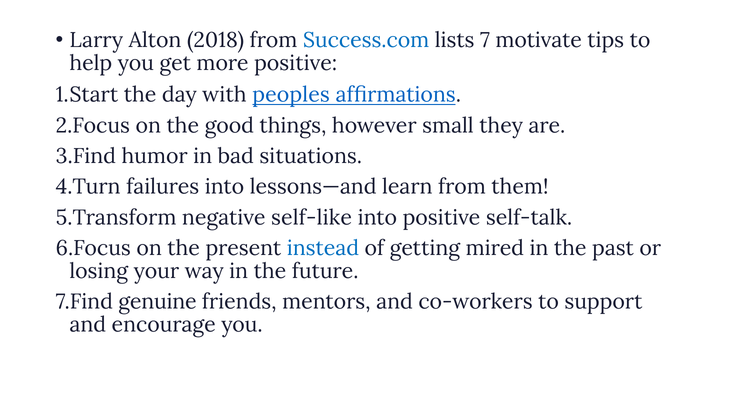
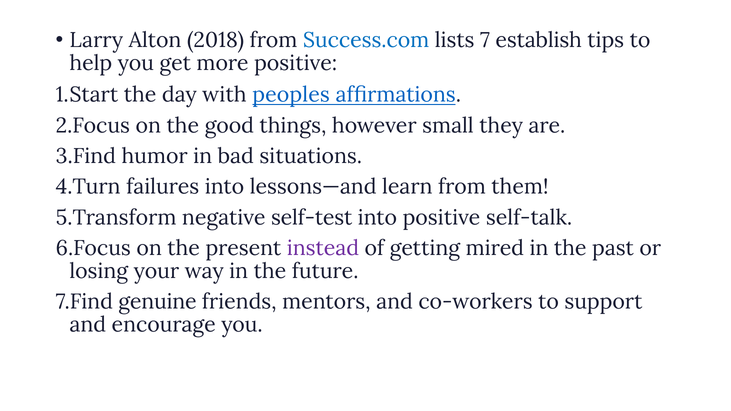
motivate: motivate -> establish (539, 40)
self-like: self-like -> self-test (312, 218)
instead colour: blue -> purple (323, 248)
